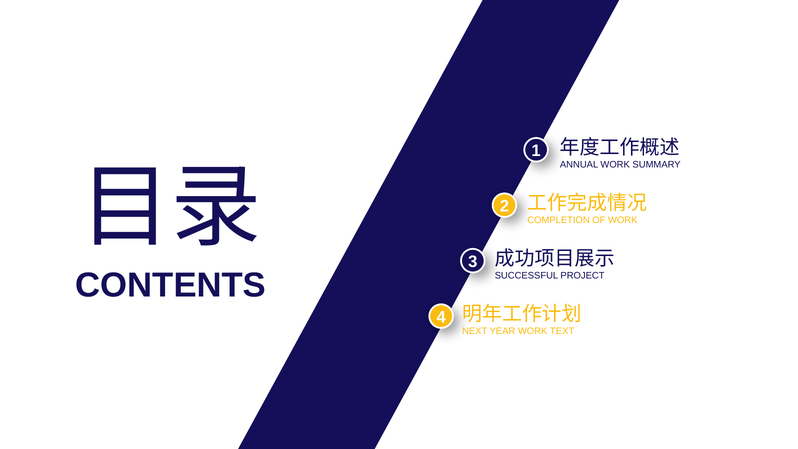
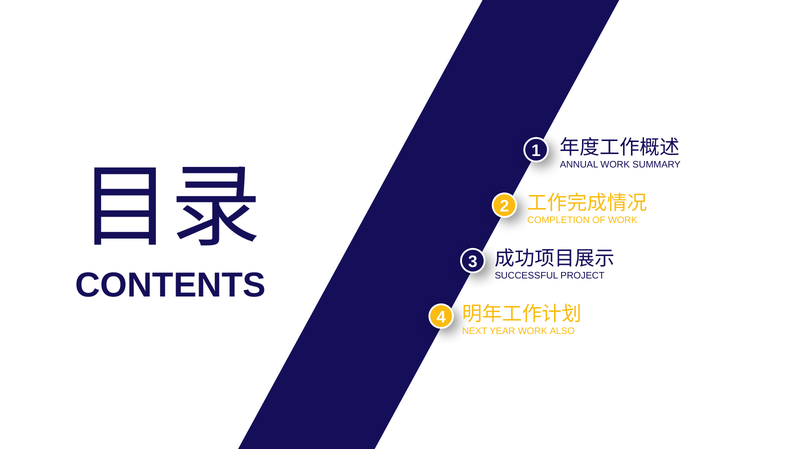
TEXT: TEXT -> ALSO (562, 331)
